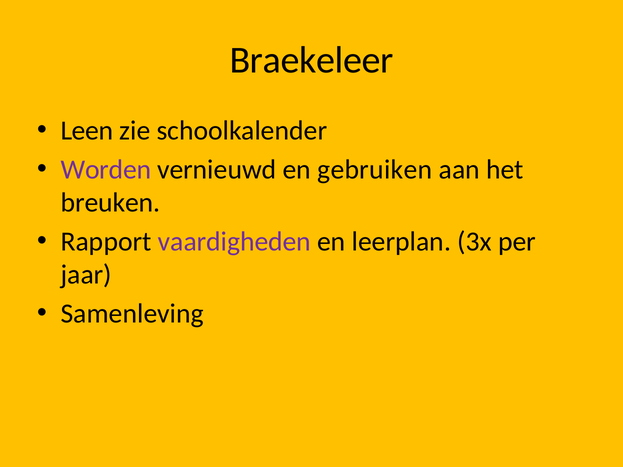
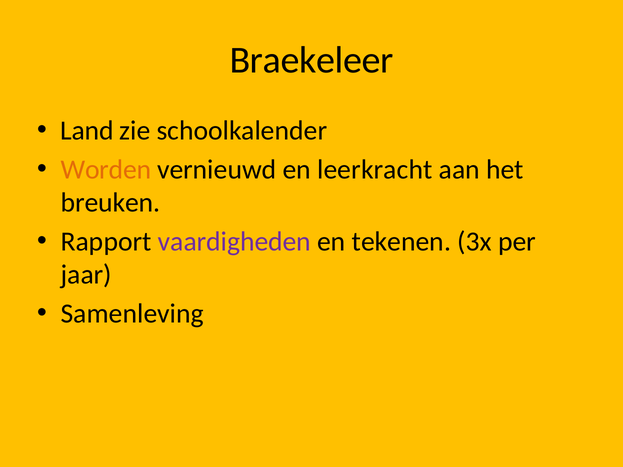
Leen: Leen -> Land (87, 131)
Worden colour: purple -> orange (106, 170)
gebruiken: gebruiken -> leerkracht (375, 170)
leerplan: leerplan -> tekenen (401, 242)
